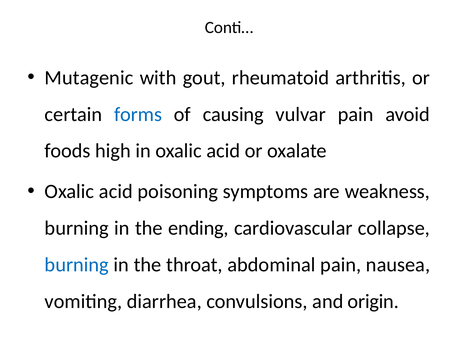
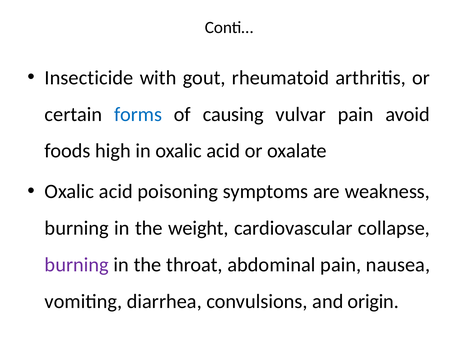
Mutagenic: Mutagenic -> Insecticide (89, 78)
ending: ending -> weight (198, 229)
burning colour: blue -> purple (77, 265)
